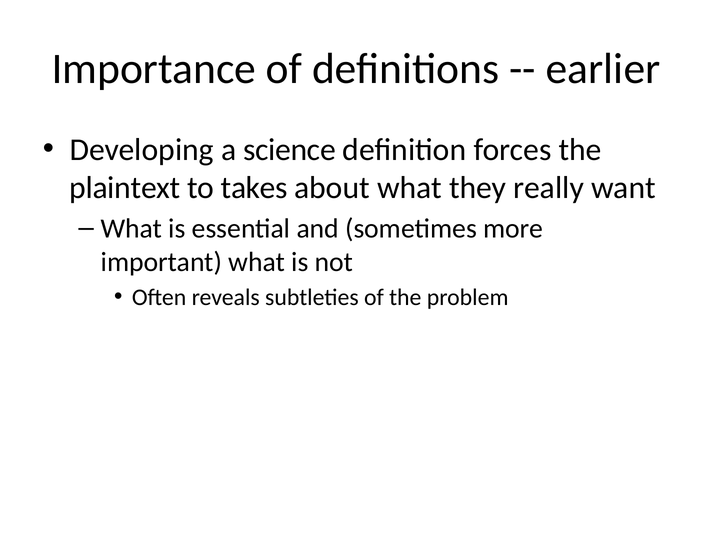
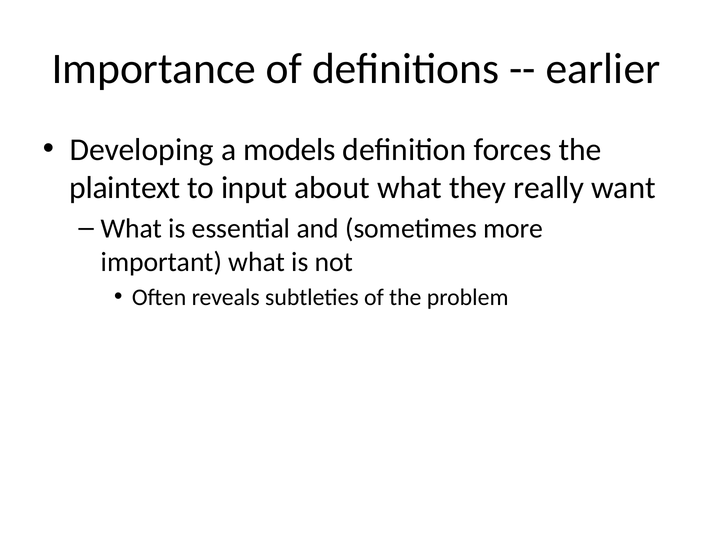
science: science -> models (289, 150)
takes: takes -> input (254, 188)
